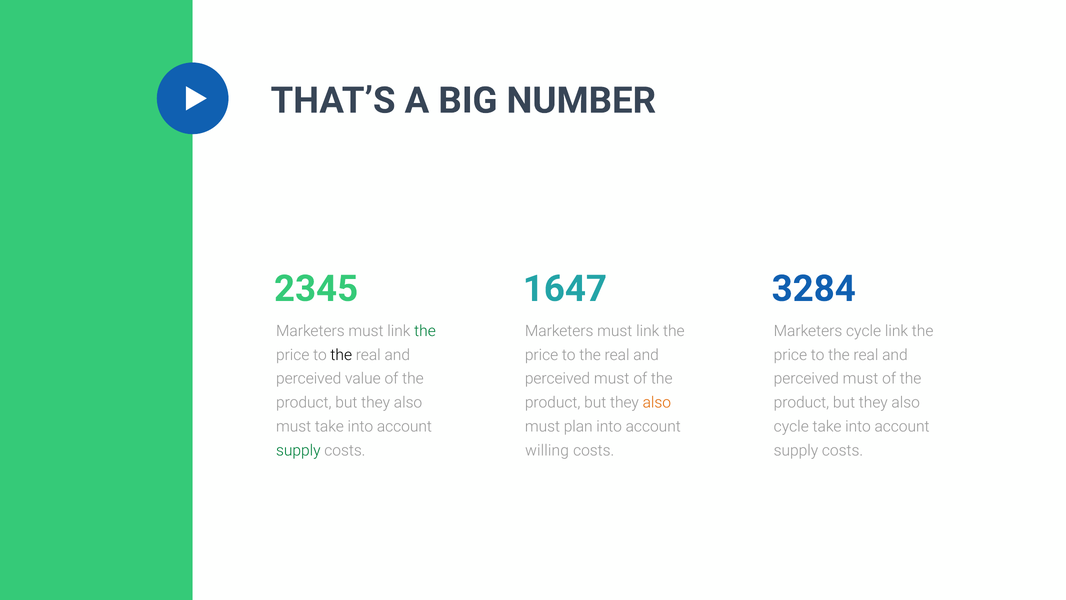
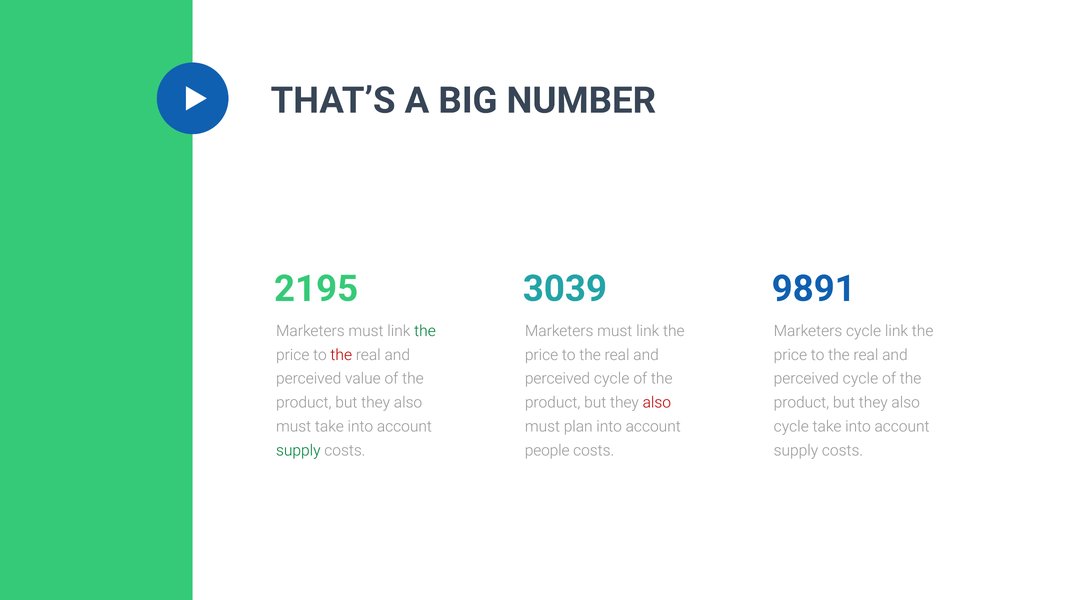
2345: 2345 -> 2195 (316, 289)
1647: 1647 -> 3039 (565, 289)
3284: 3284 -> 9891 (814, 289)
the colour: black -> red (341, 355)
must: must -> cycle (612, 379)
must: must -> cycle (861, 379)
also colour: orange -> red (657, 402)
willing: willing -> people (547, 450)
